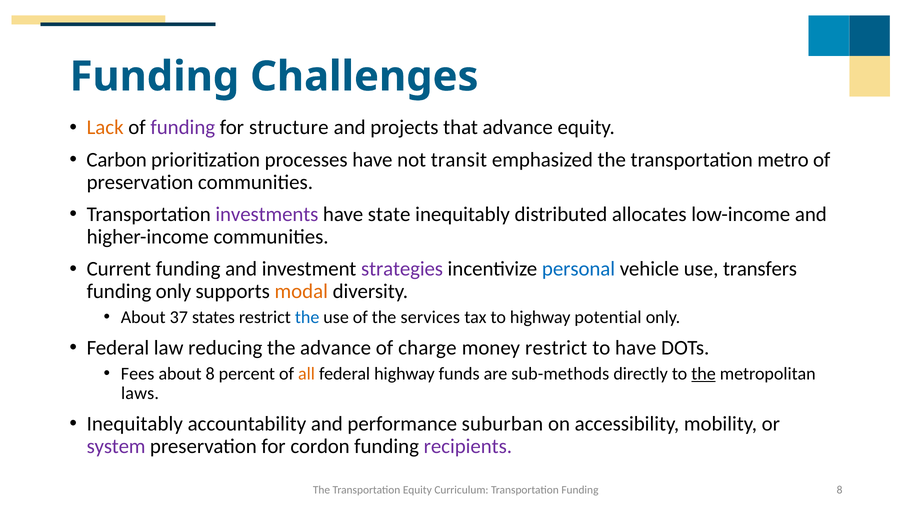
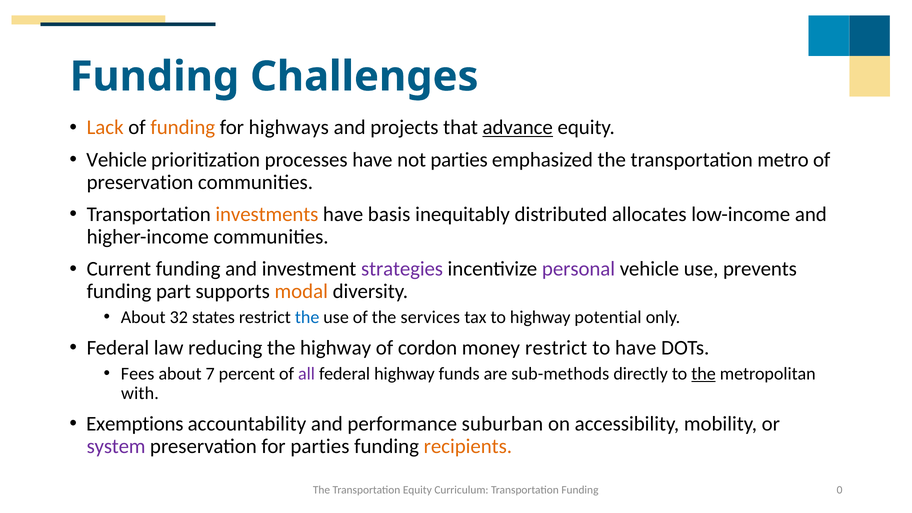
funding colour: purple -> orange (183, 128)
structure: structure -> highways (289, 128)
advance underline: none -> present (518, 128)
Carbon: Carbon -> Vehicle (117, 160)
not transit: transit -> parties (459, 160)
investments colour: purple -> orange (267, 214)
state: state -> basis (389, 214)
personal colour: blue -> purple (579, 269)
transfers: transfers -> prevents (760, 269)
funding only: only -> part (173, 292)
37: 37 -> 32 (179, 317)
the advance: advance -> highway (336, 348)
charge: charge -> cordon (428, 348)
about 8: 8 -> 7 (210, 374)
all colour: orange -> purple (307, 374)
laws: laws -> with (140, 393)
Inequitably: Inequitably -> Exemptions (135, 424)
for cordon: cordon -> parties (320, 446)
recipients colour: purple -> orange (468, 446)
Funding 8: 8 -> 0 (840, 490)
